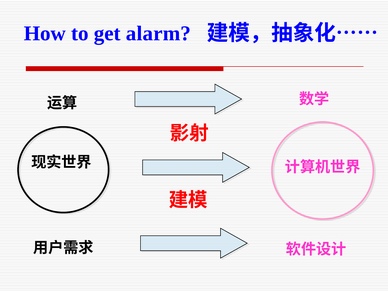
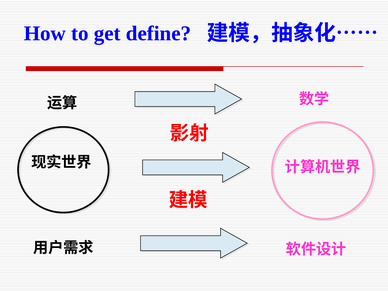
alarm: alarm -> define (159, 33)
